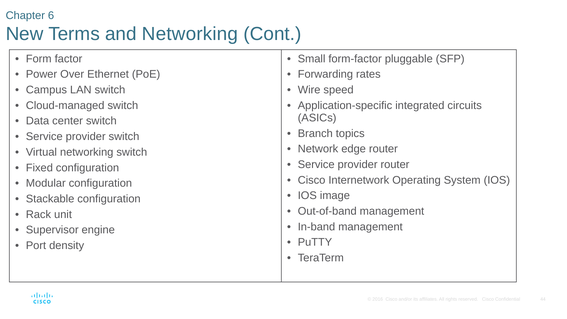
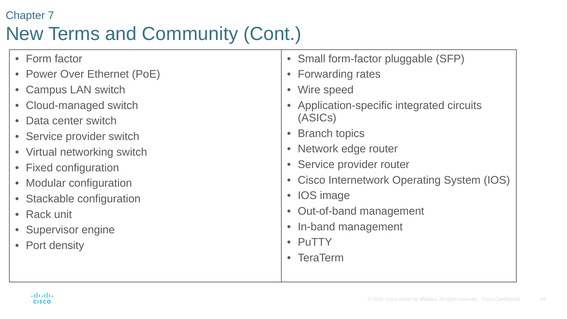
6: 6 -> 7 (51, 15)
and Networking: Networking -> Community (190, 34)
